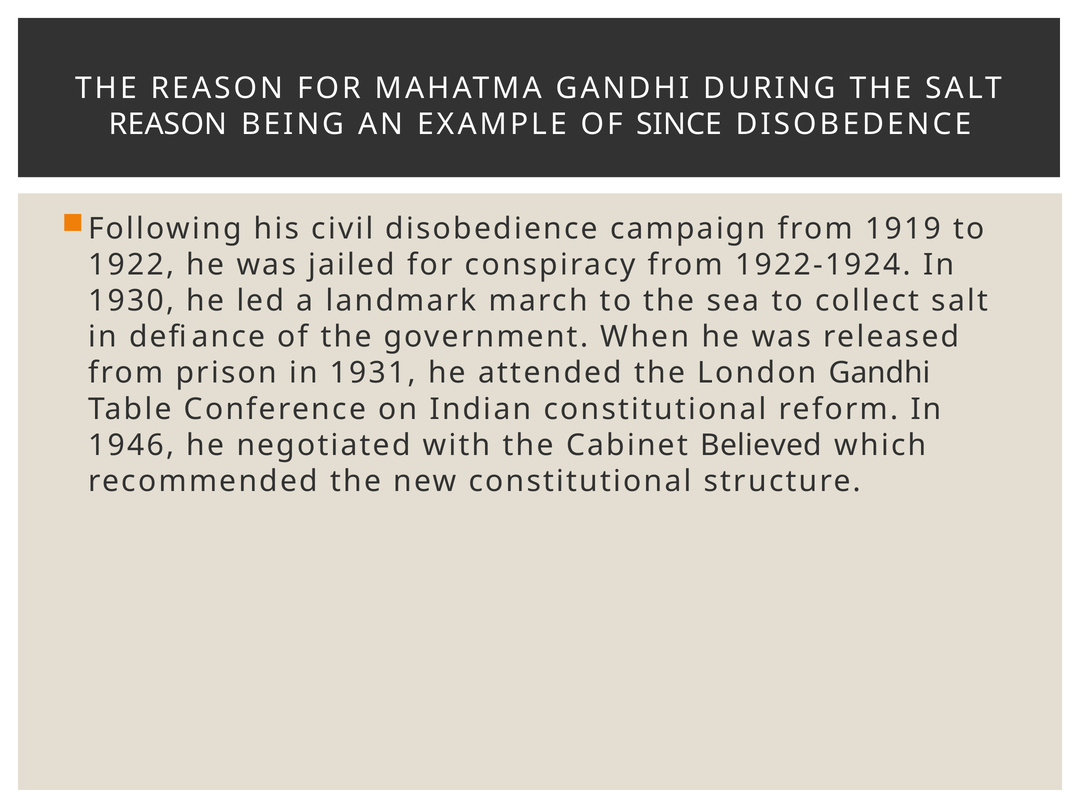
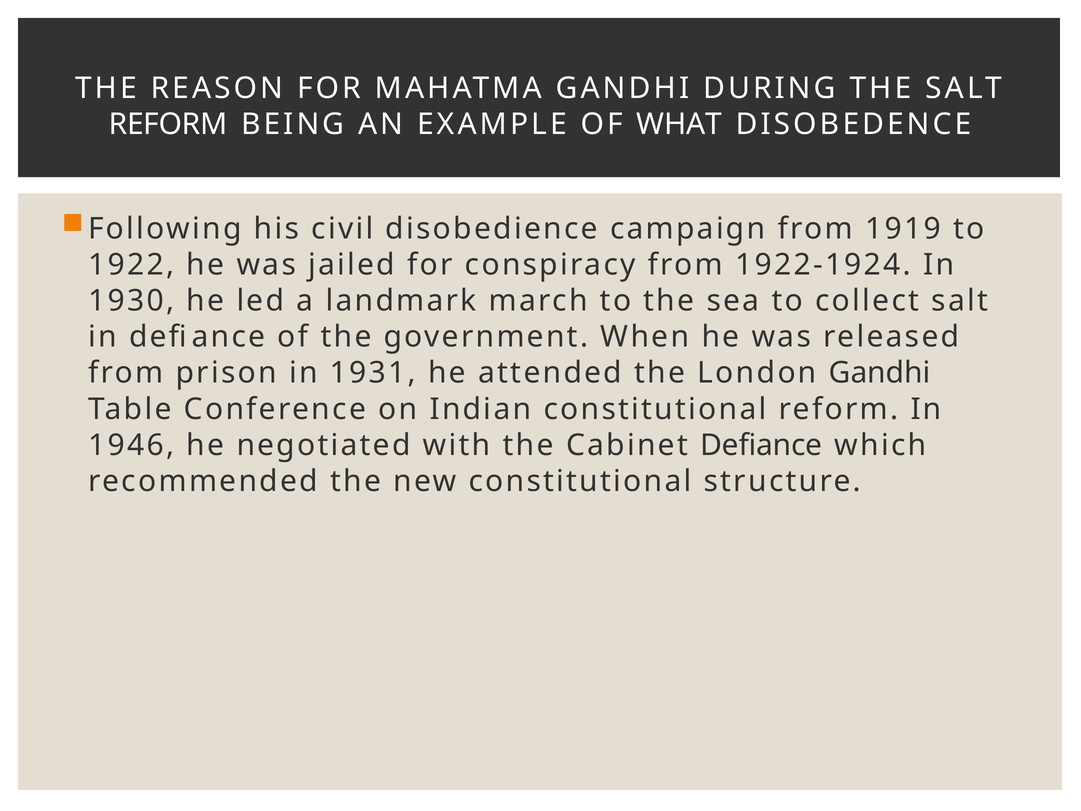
REASON: REASON -> REFORM (168, 124)
SINCE: SINCE -> WHAT (679, 124)
Cabinet Believed: Believed -> Defiance (761, 445)
